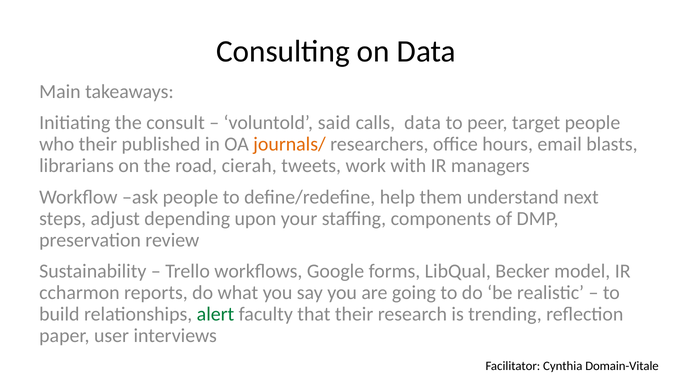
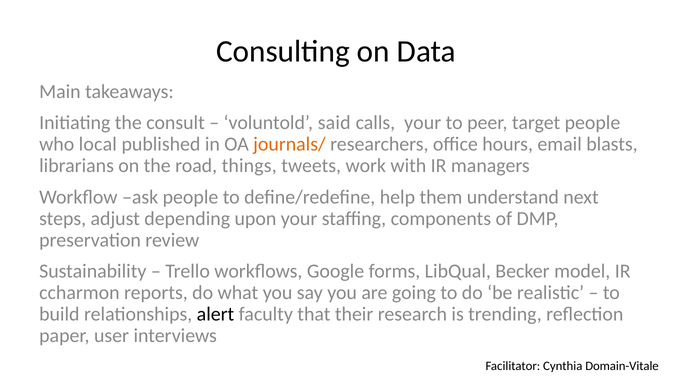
calls data: data -> your (423, 123)
who their: their -> local (98, 144)
cierah: cierah -> things (249, 166)
alert colour: green -> black (215, 314)
